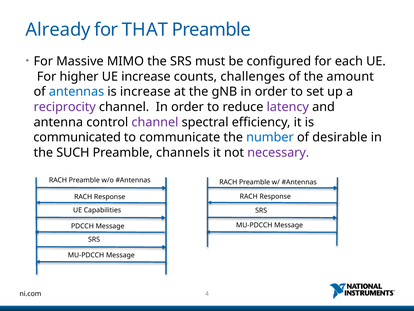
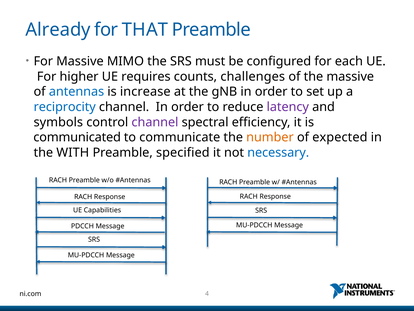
UE increase: increase -> requires (146, 76)
the amount: amount -> massive (350, 76)
reciprocity colour: purple -> blue (65, 107)
antenna: antenna -> symbols (58, 122)
number colour: blue -> orange (270, 137)
desirable: desirable -> expected (340, 137)
SUCH: SUCH -> WITH (73, 152)
channels: channels -> specified (183, 152)
necessary colour: purple -> blue (278, 152)
